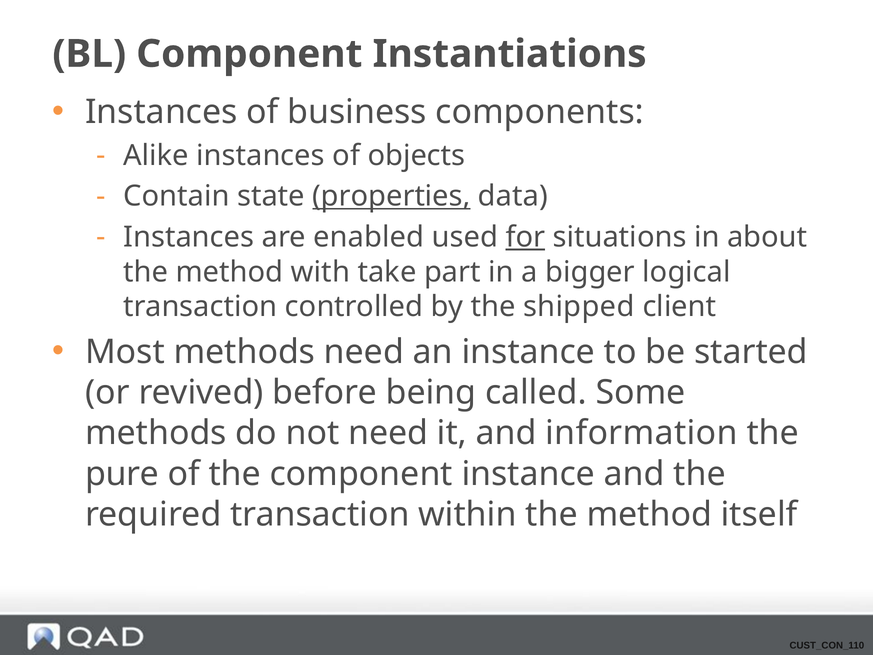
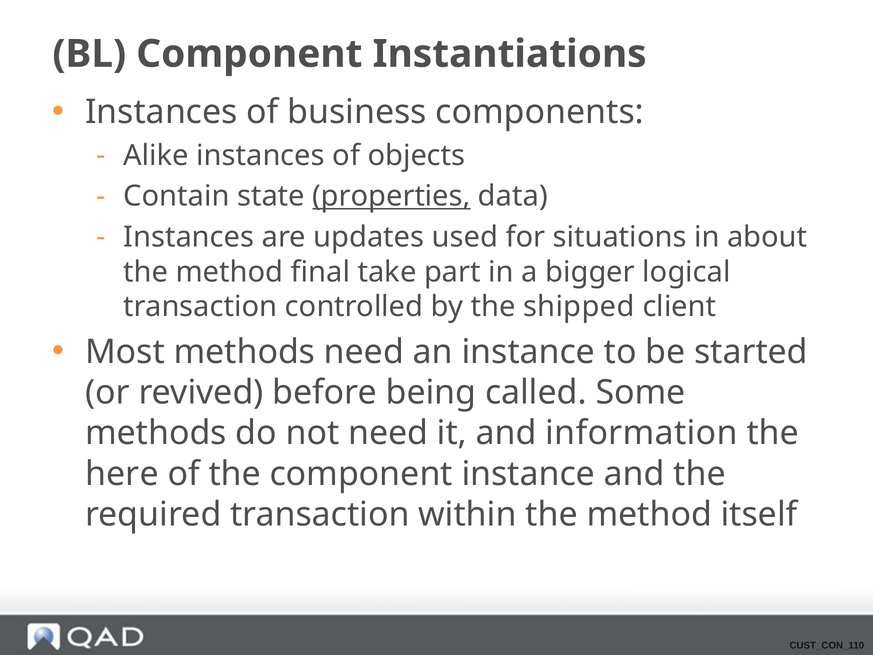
enabled: enabled -> updates (369, 237)
for underline: present -> none (525, 237)
with: with -> final (321, 272)
pure: pure -> here (122, 474)
